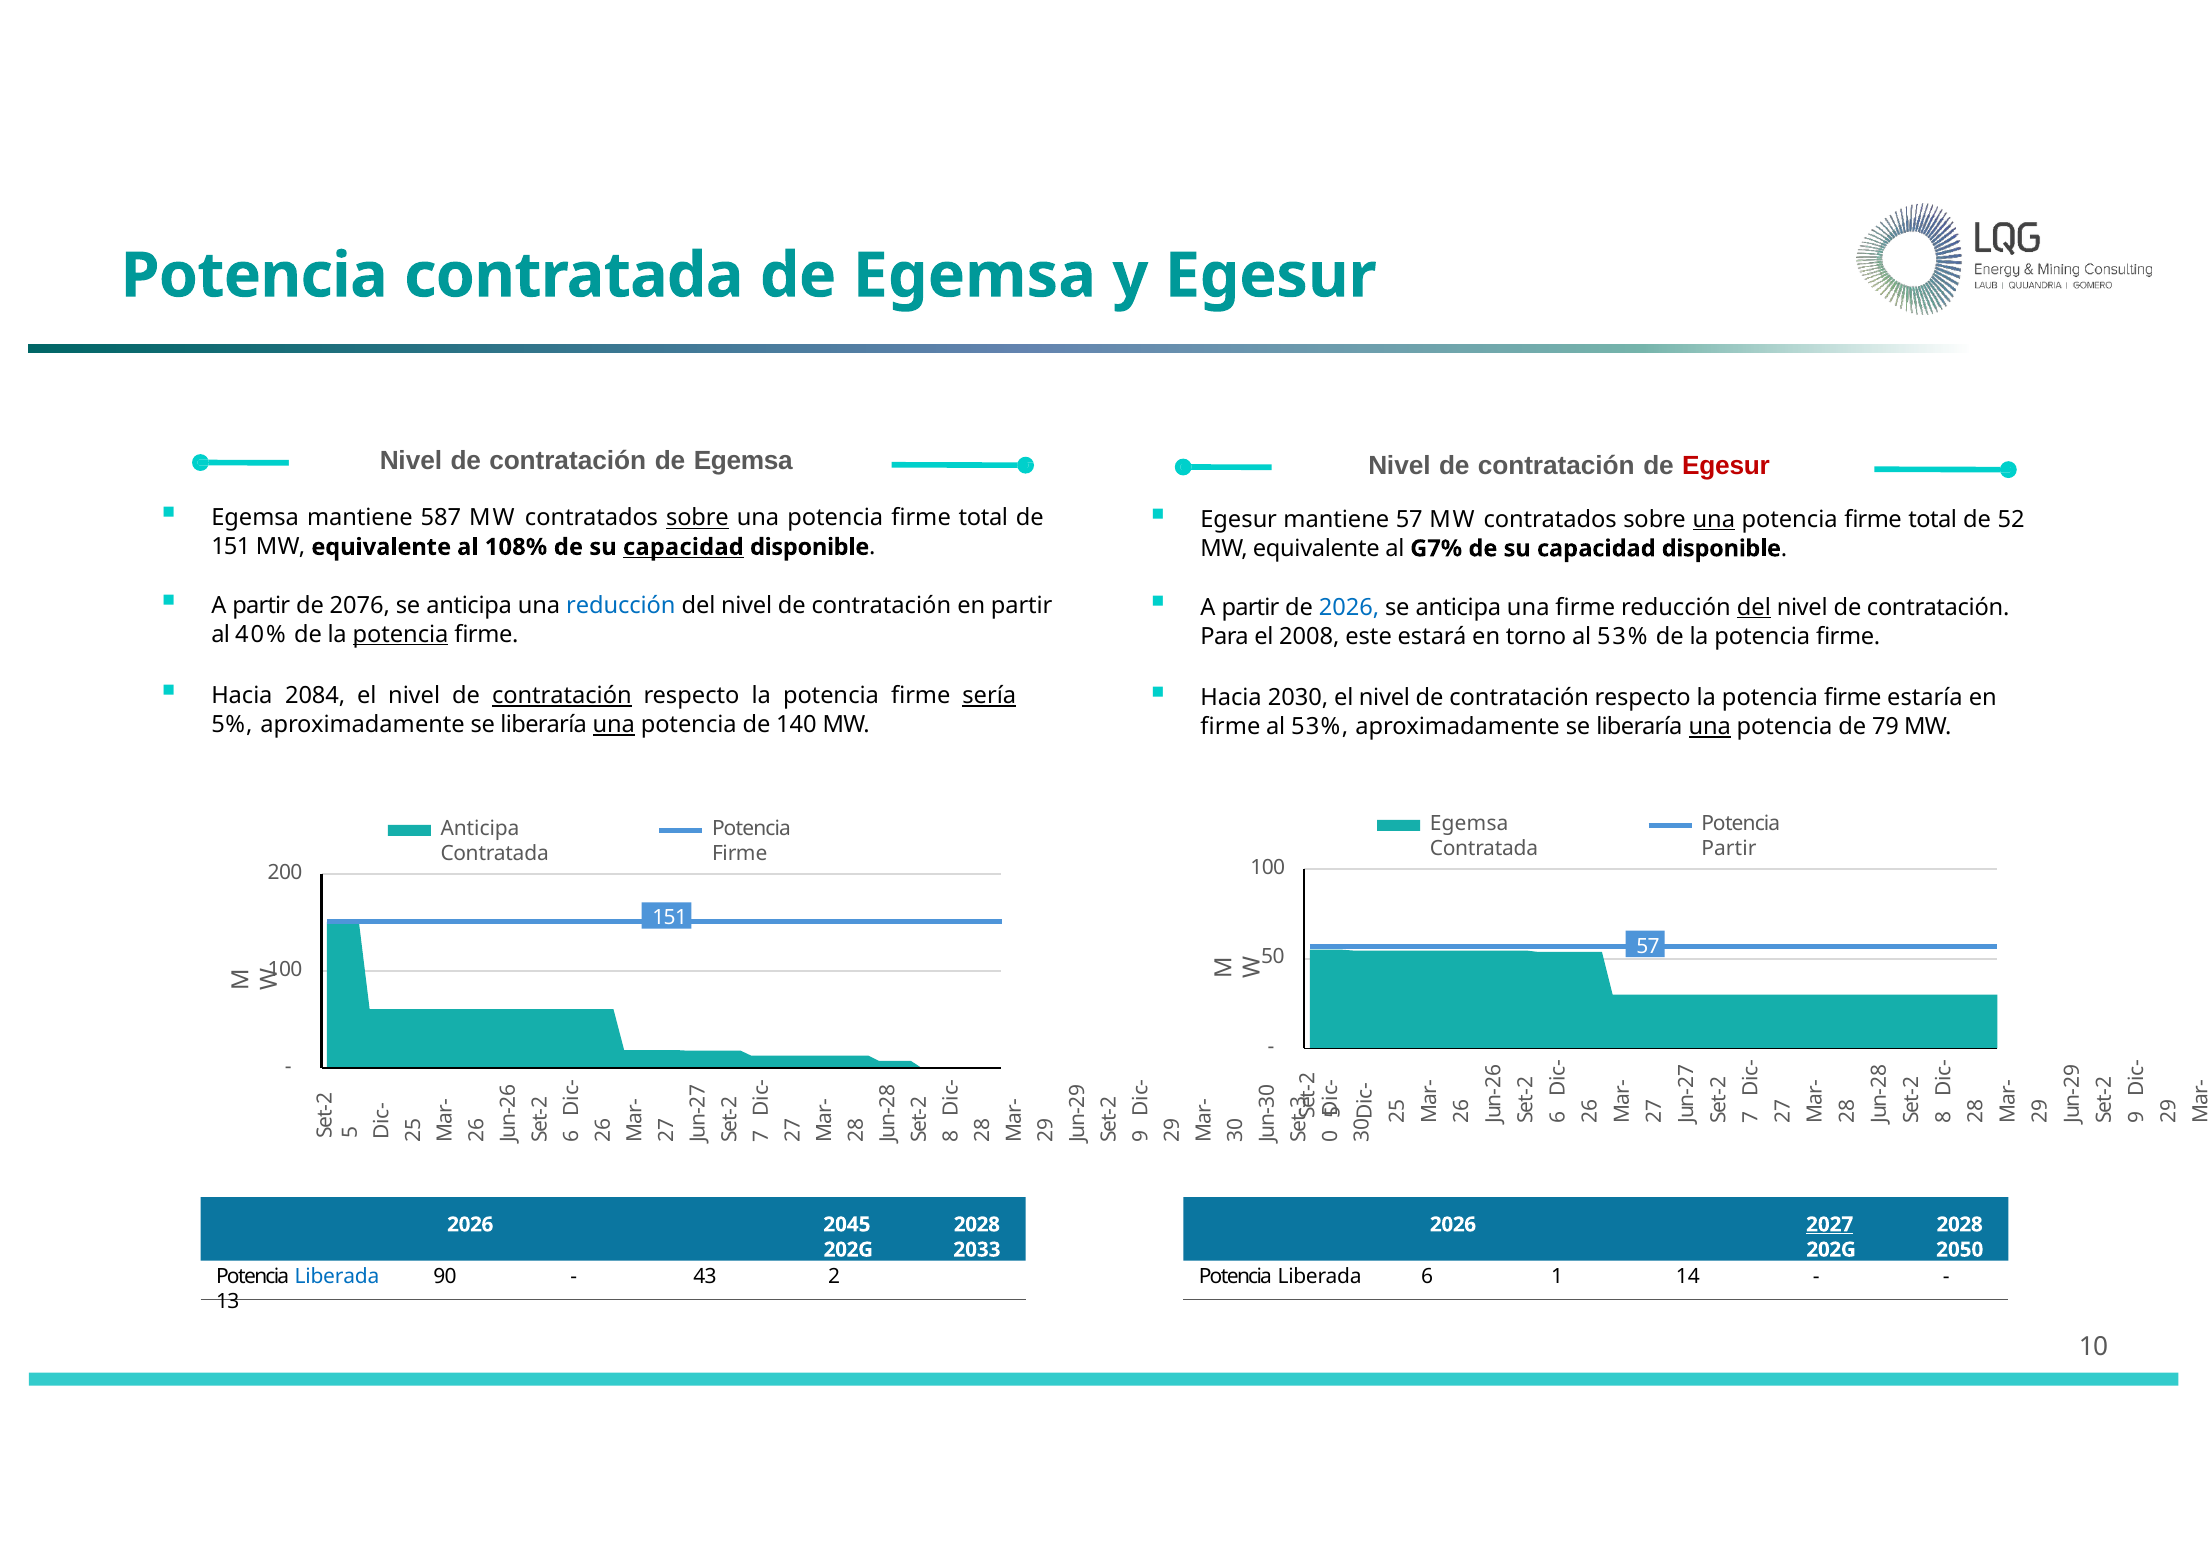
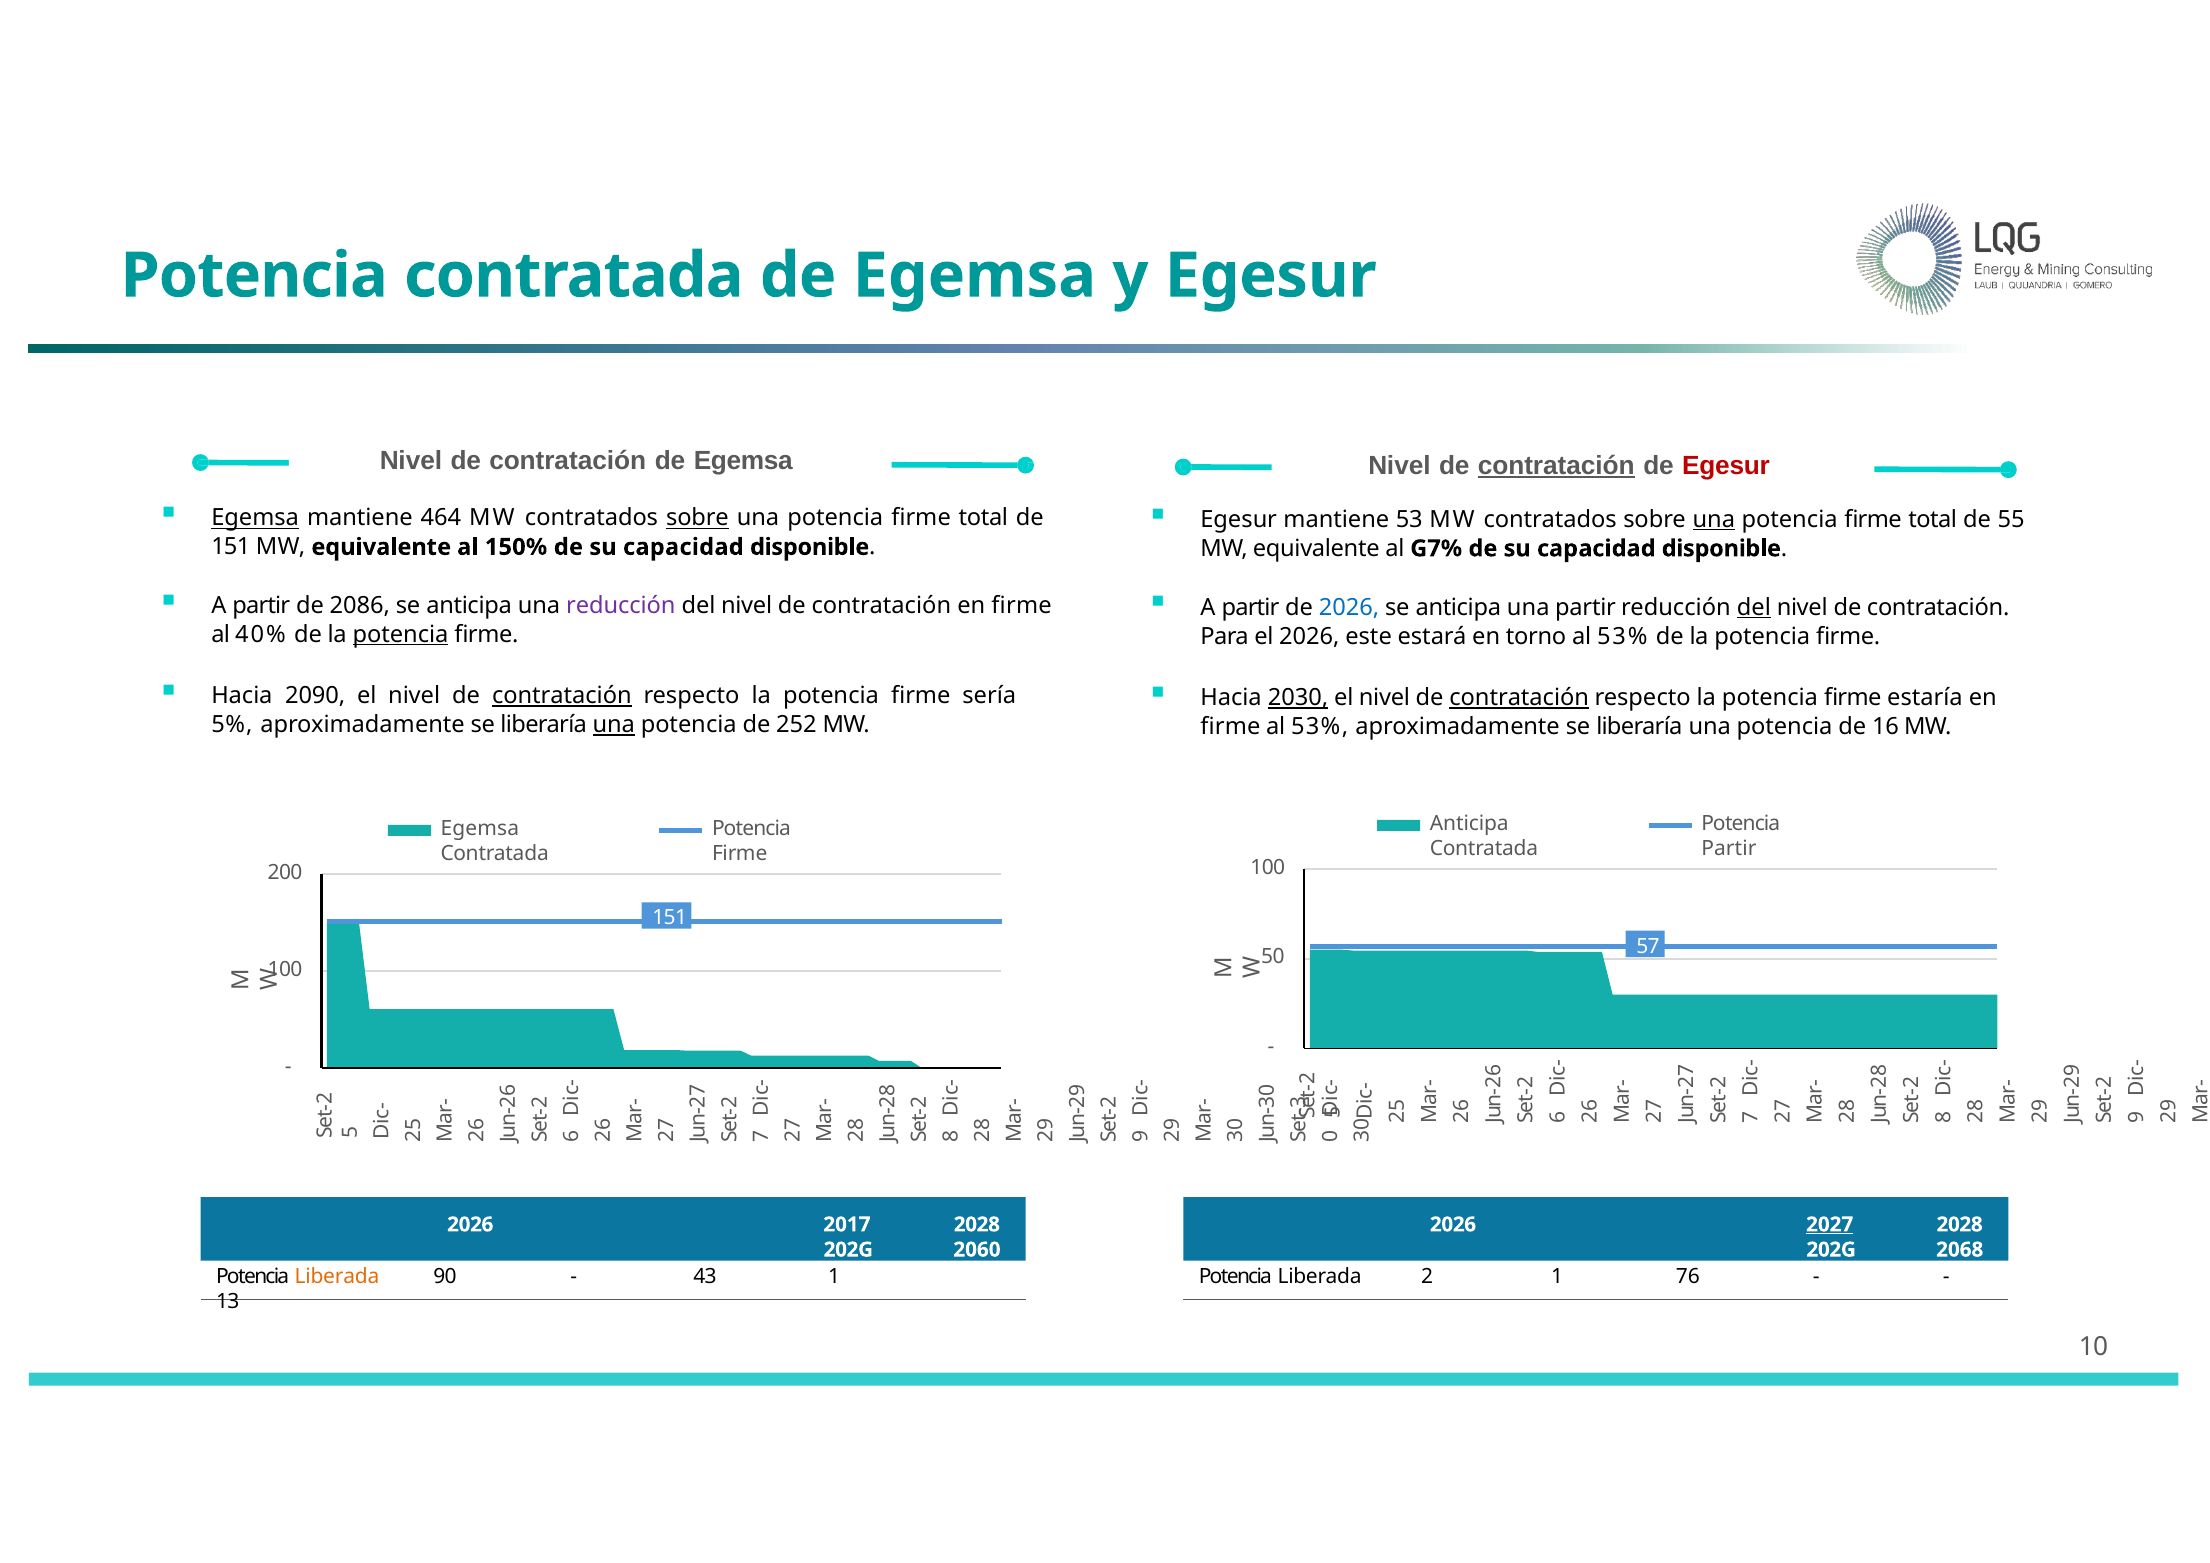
contratación underline: none -> present (1556, 466)
Egemsa underline: none -> present (255, 518)
587: 587 -> 464 (441, 518)
mantiene 57: 57 -> 53 (1409, 520)
52: 52 -> 55 (2011, 520)
108%: 108% -> 150% (516, 547)
capacidad underline: present -> none (683, 547)
2076: 2076 -> 2086 (360, 606)
reducción colour: blue -> purple (621, 606)
contratación en partir: partir -> firme (1021, 606)
una firme: firme -> partir (1586, 607)
el 2008: 2008 -> 2026 (1309, 636)
2084: 2084 -> 2090 (315, 696)
sería underline: present -> none (989, 696)
2030 underline: none -> present (1298, 698)
contratación underline: none -> present (1519, 698)
140: 140 -> 252 (796, 725)
una underline: present -> none (1710, 727)
79: 79 -> 16 (1886, 727)
Egemsa: Egemsa -> Anticipa (1469, 823)
Anticipa: Anticipa -> Egemsa (480, 828)
2045: 2045 -> 2017 (847, 1225)
2033: 2033 -> 2060 (977, 1250)
2050: 2050 -> 2068 (1960, 1250)
Liberada colour: blue -> orange (337, 1277)
43 2: 2 -> 1 (834, 1277)
Liberada 6: 6 -> 2 (1427, 1277)
14: 14 -> 76 (1688, 1277)
